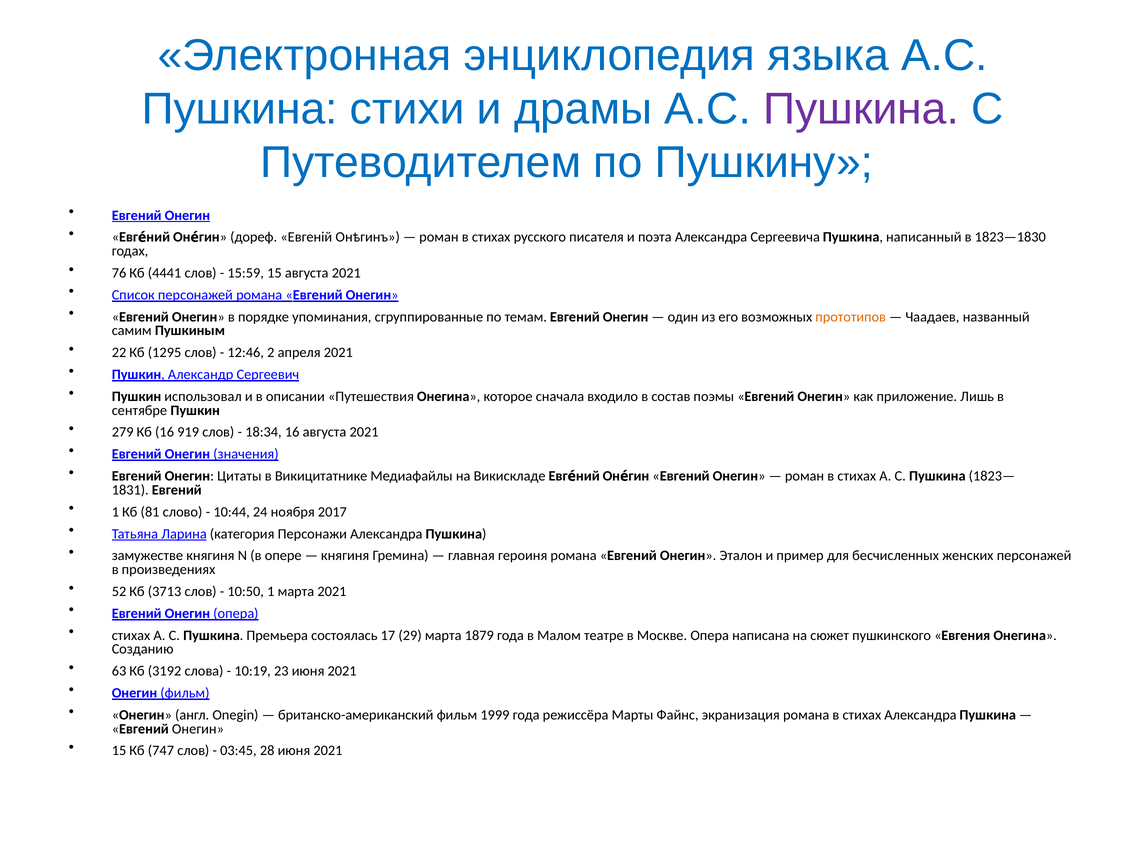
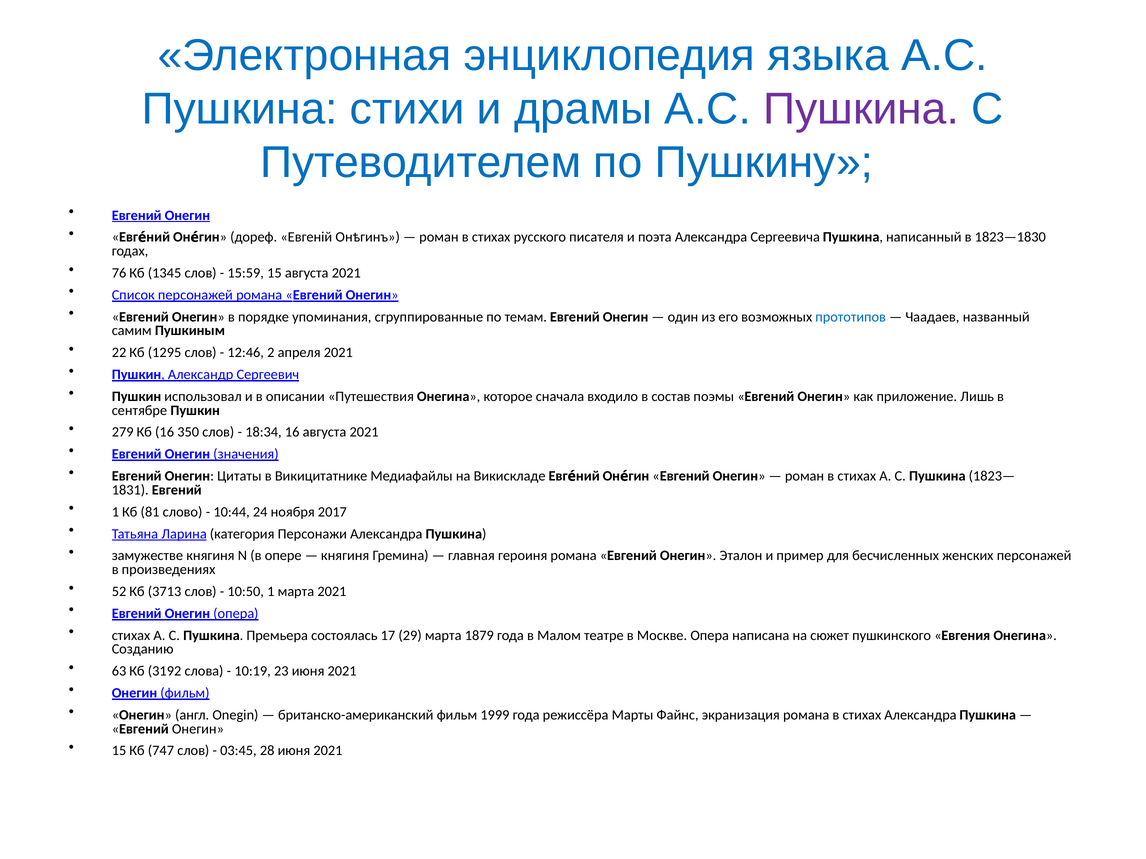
4441: 4441 -> 1345 (165, 273)
прототипов colour: orange -> blue (851, 317)
919: 919 -> 350 (188, 432)
